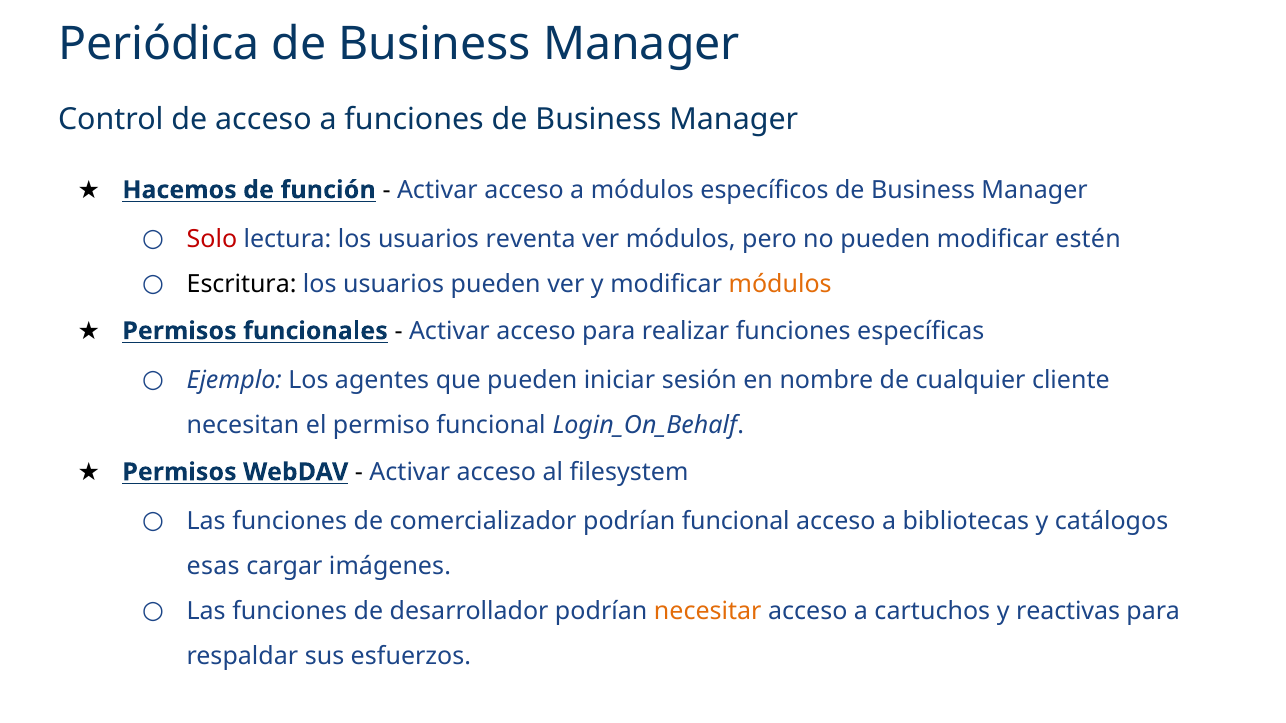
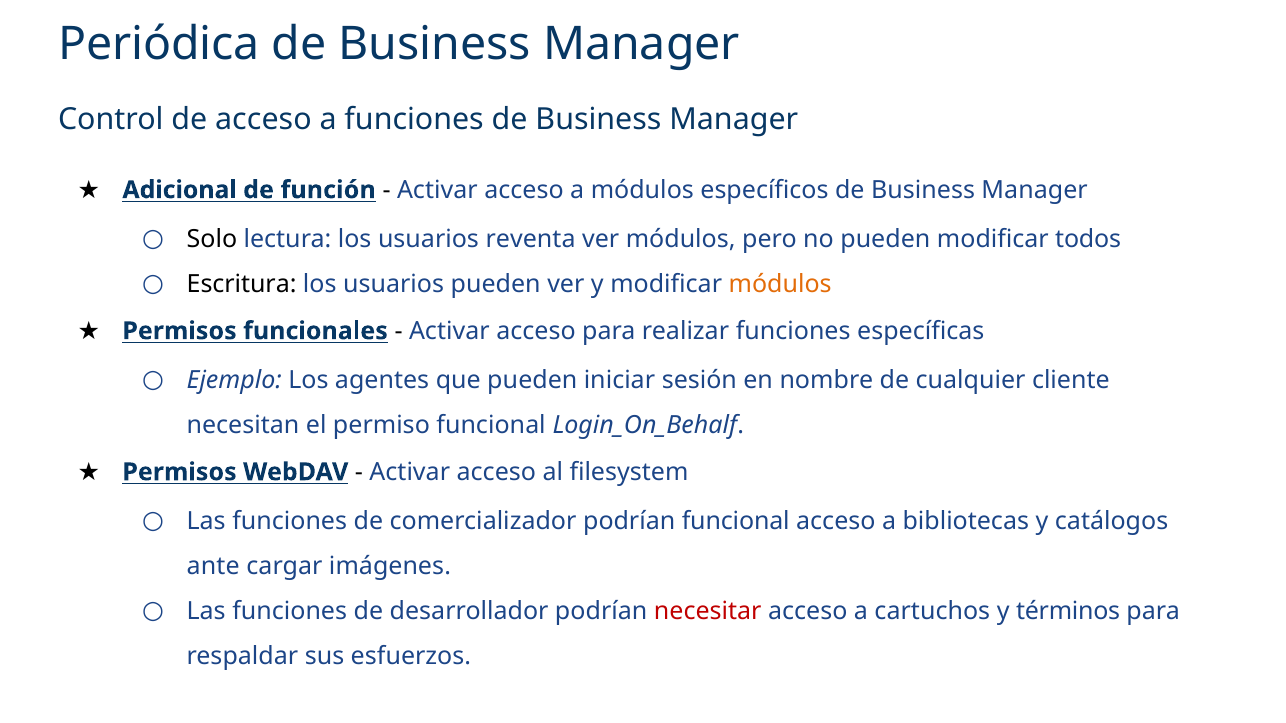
Hacemos: Hacemos -> Adicional (180, 190)
Solo colour: red -> black (212, 239)
estén: estén -> todos (1088, 239)
esas: esas -> ante (213, 566)
necesitar colour: orange -> red (708, 611)
reactivas: reactivas -> términos (1068, 611)
